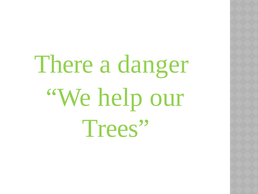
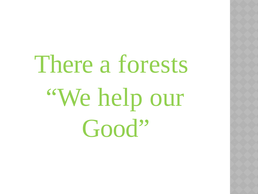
danger: danger -> forests (153, 64)
Trees: Trees -> Good (116, 128)
